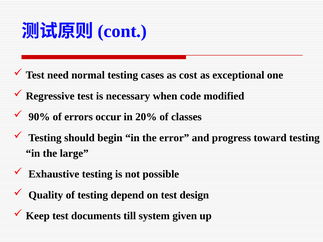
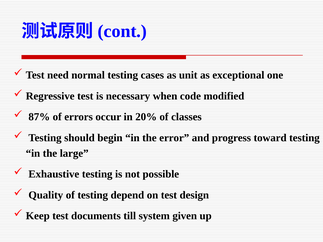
cost: cost -> unit (188, 75)
90%: 90% -> 87% (39, 117)
